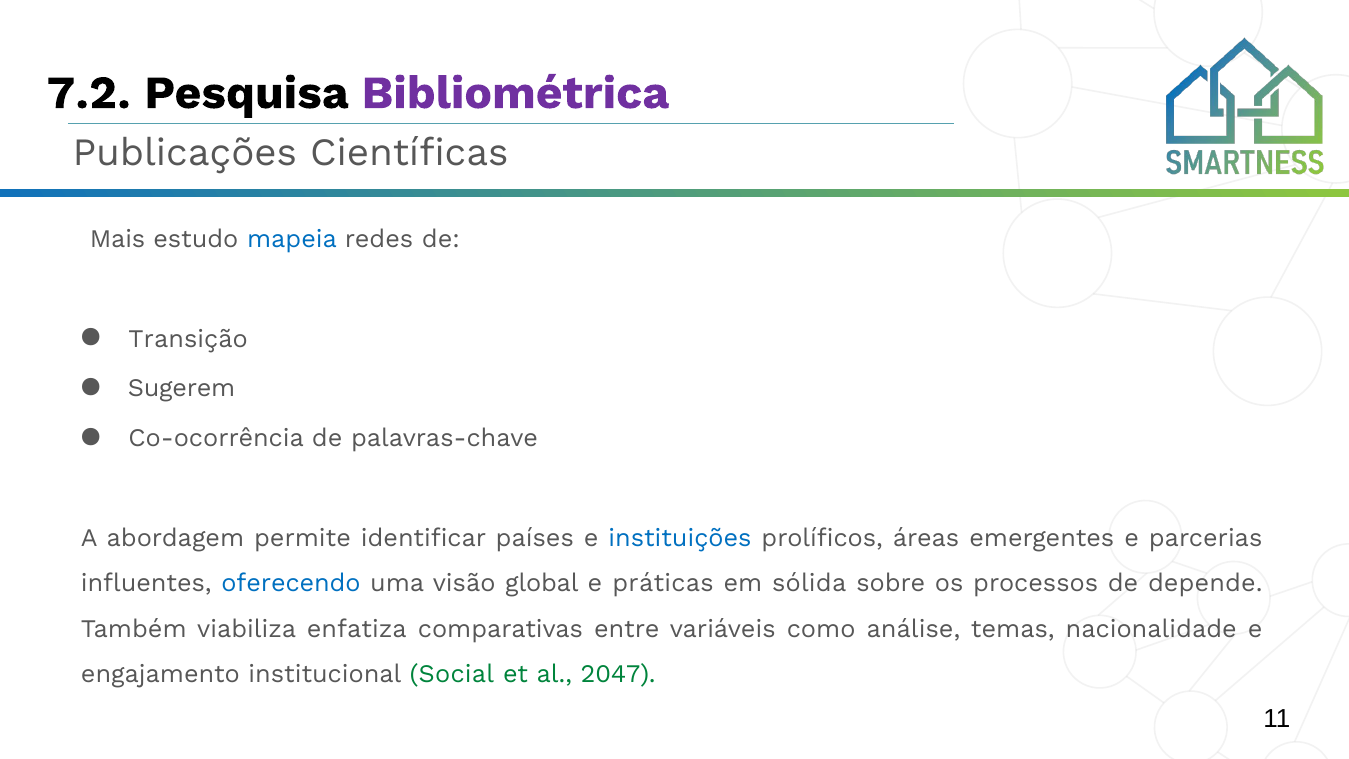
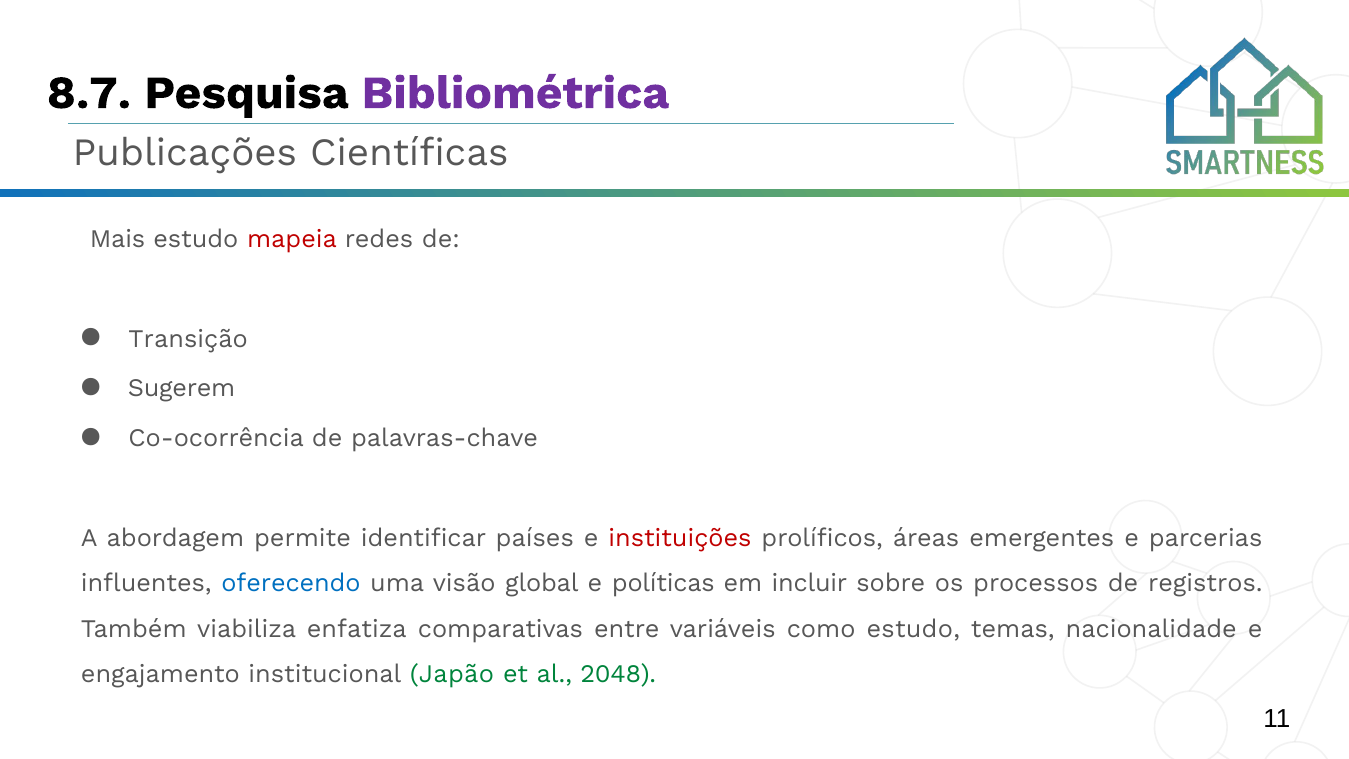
7.2: 7.2 -> 8.7 (89, 93)
mapeia colour: blue -> red (292, 239)
instituições colour: blue -> red (680, 538)
práticas: práticas -> políticas (663, 583)
sólida: sólida -> incluir (809, 583)
depende: depende -> registros (1205, 583)
como análise: análise -> estudo (913, 629)
Social: Social -> Japão (452, 674)
2047: 2047 -> 2048 (618, 674)
